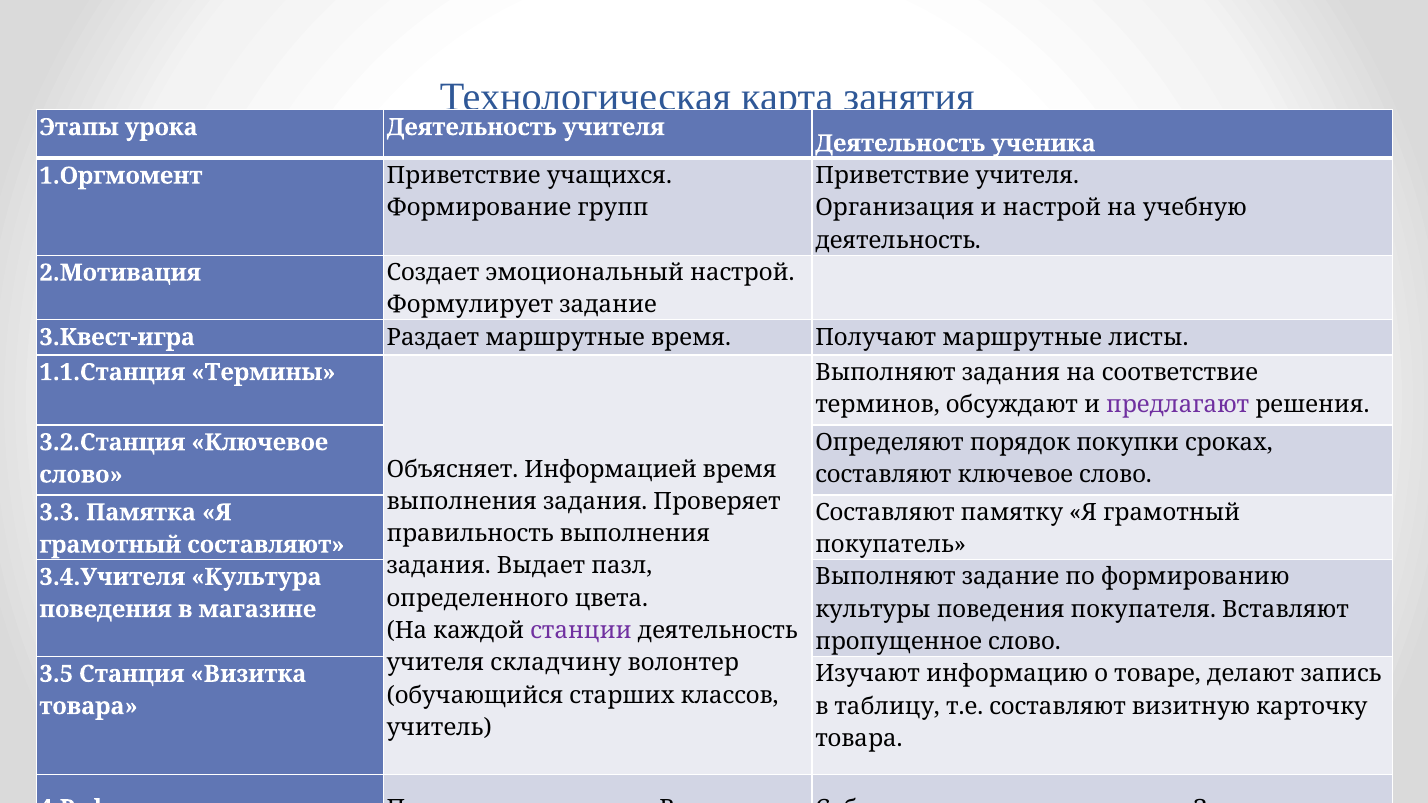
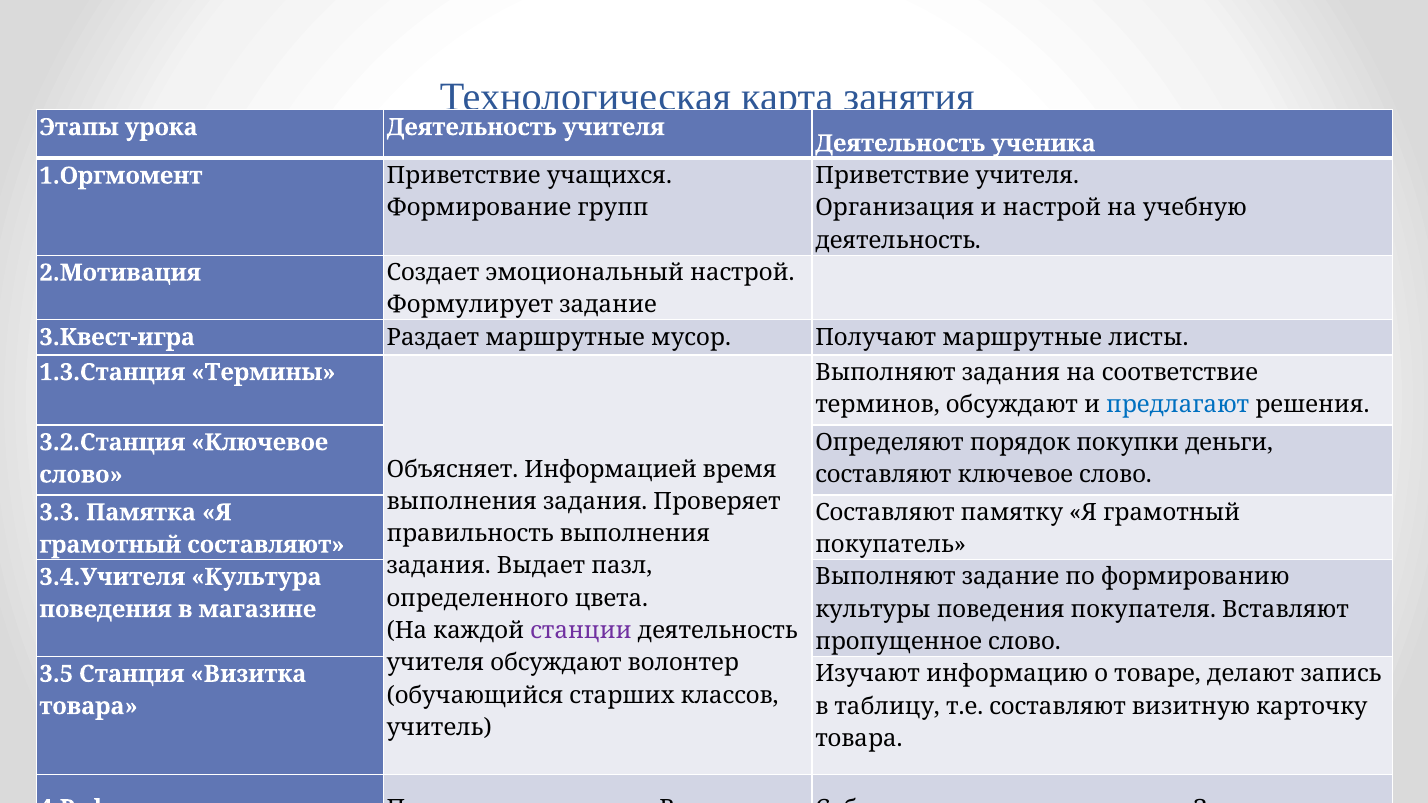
маршрутные время: время -> мусор (691, 337)
1.1.Станция: 1.1.Станция -> 1.3.Станция (112, 372)
предлагают colour: purple -> blue (1178, 405)
сроках: сроках -> деньги (1229, 443)
учителя складчину: складчину -> обсуждают (556, 663)
